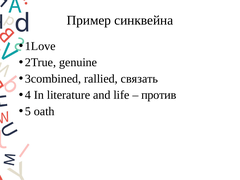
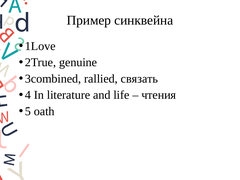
против: против -> чтения (159, 95)
